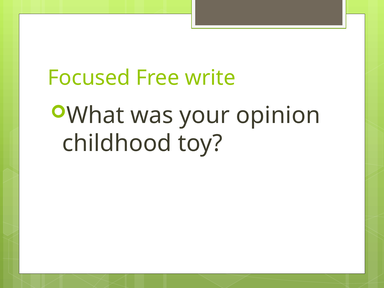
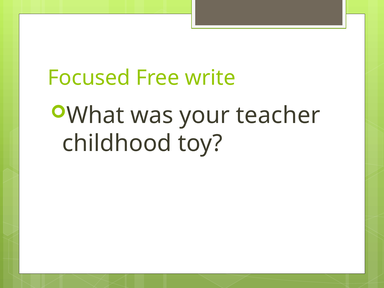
opinion: opinion -> teacher (278, 115)
